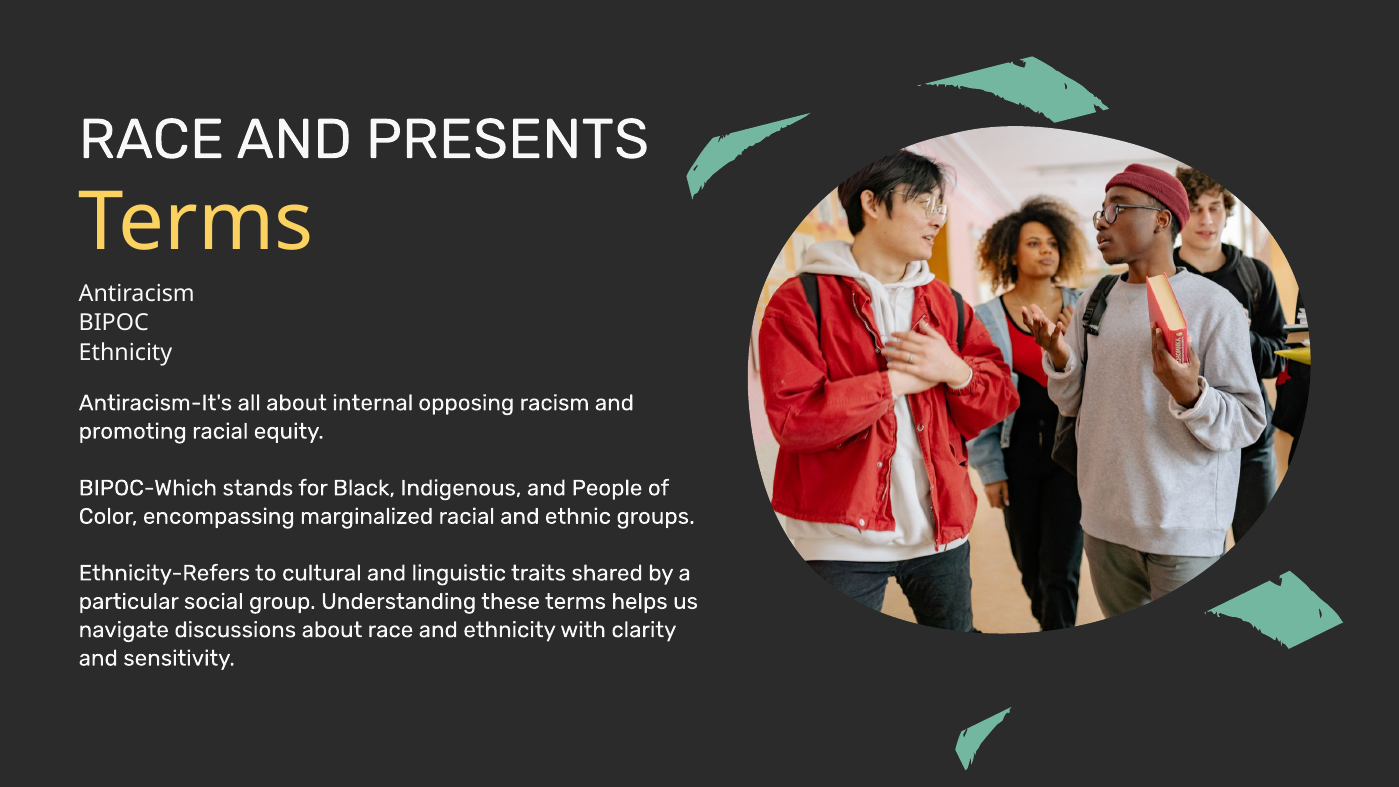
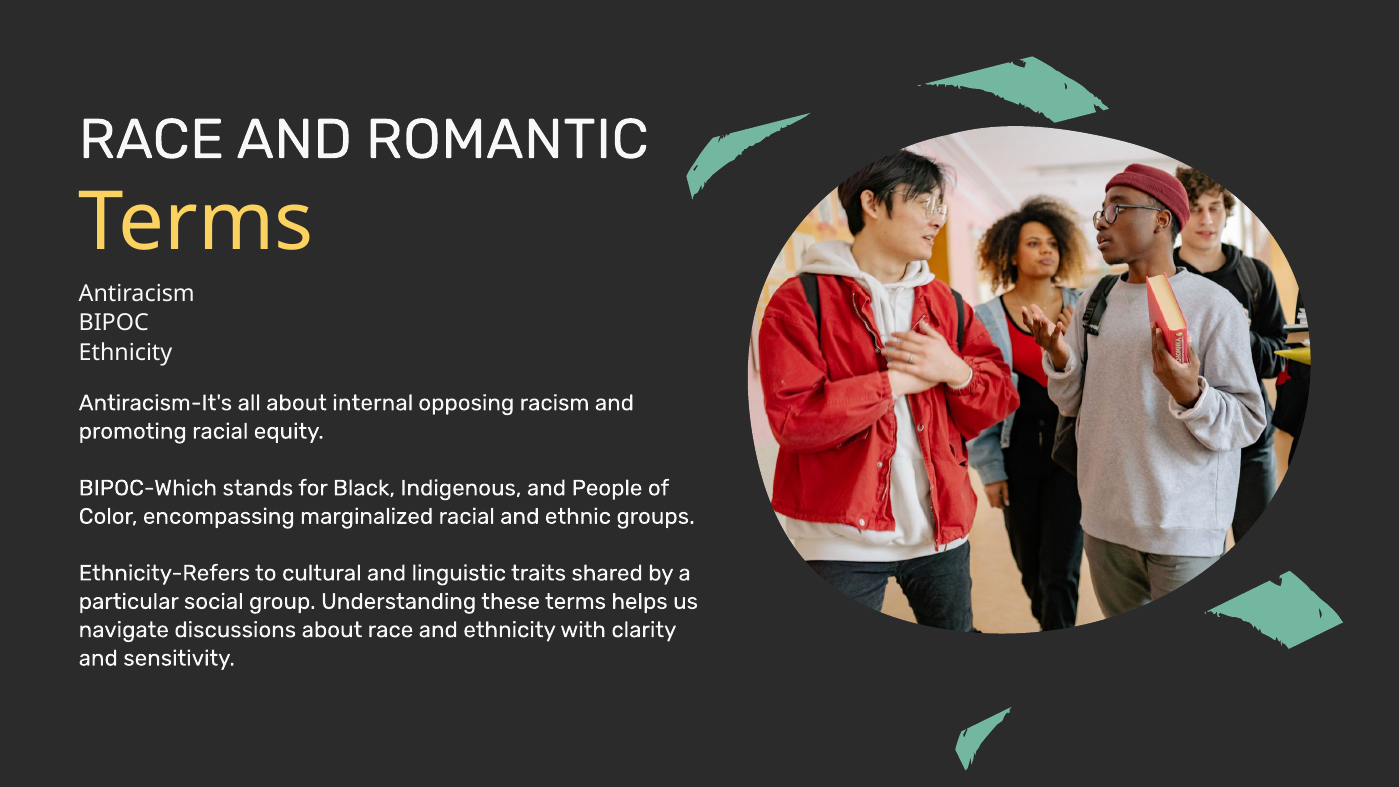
PRESENTS: PRESENTS -> ROMANTIC (507, 140)
